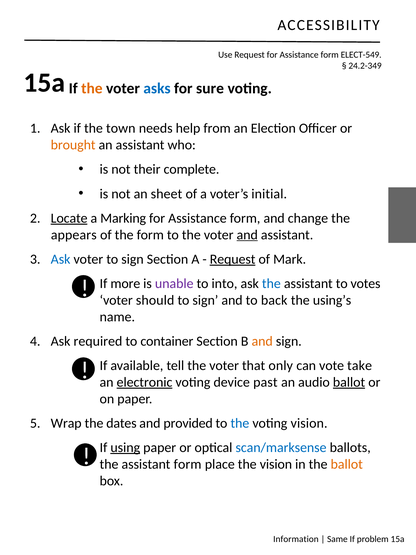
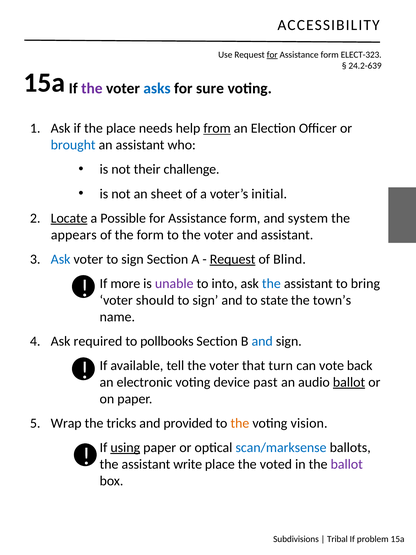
for underline: none -> present (272, 55)
ELECT-549: ELECT-549 -> ELECT-323 (361, 55)
24.2-349: 24.2-349 -> 24.2-639 (365, 66)
the colour: orange -> purple (92, 88)
the town: town -> place (121, 128)
from underline: none -> present (217, 128)
brought colour: orange -> blue (73, 145)
complete: complete -> challenge (192, 169)
Marking: Marking -> Possible (123, 218)
change: change -> system (308, 218)
and underline: present -> none (247, 235)
Mark: Mark -> Blind (290, 259)
votes: votes -> bring (365, 283)
back: back -> state (274, 300)
using’s: using’s -> town’s (332, 300)
container: container -> pollbooks (167, 341)
and colour: orange -> blue (262, 341)
only: only -> turn (281, 365)
take: take -> back (360, 365)
electronic underline: present -> none (145, 382)
dates: dates -> tricks (121, 423)
the colour: blue -> orange (240, 423)
assistant form: form -> write (188, 464)
the vision: vision -> voted (276, 464)
ballot colour: orange -> purple (347, 464)
Information: Information -> Subdivisions (296, 539)
Same: Same -> Tribal (337, 539)
